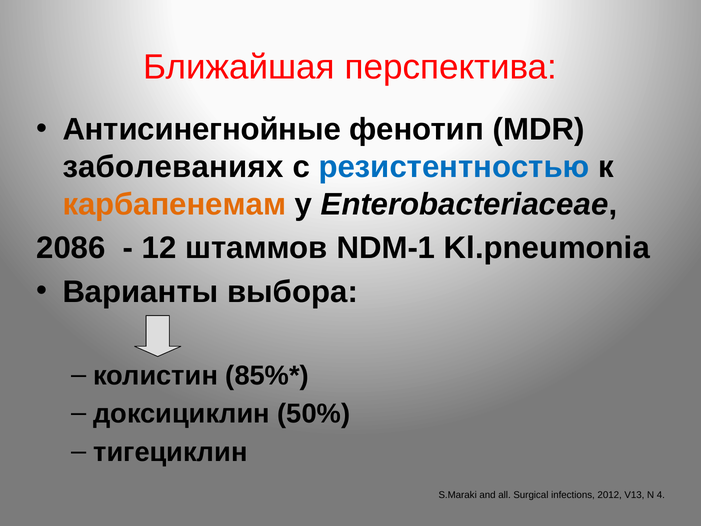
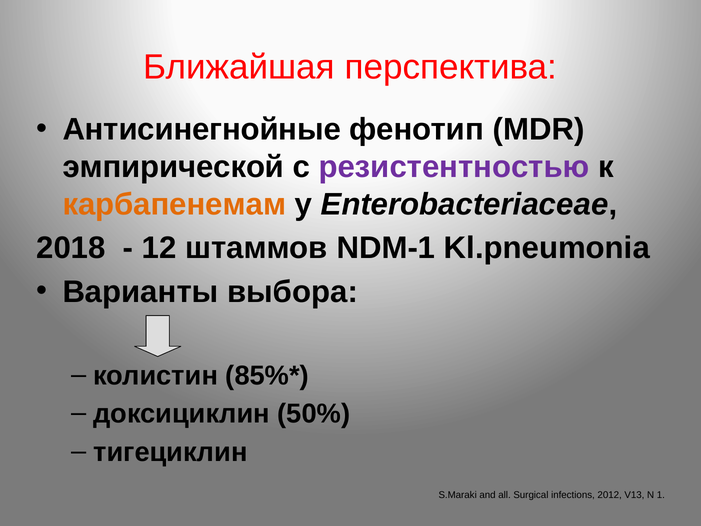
заболеваниях: заболеваниях -> эмпирической (173, 167)
резистентностью colour: blue -> purple (454, 167)
2086: 2086 -> 2018 (71, 248)
4: 4 -> 1 (661, 495)
